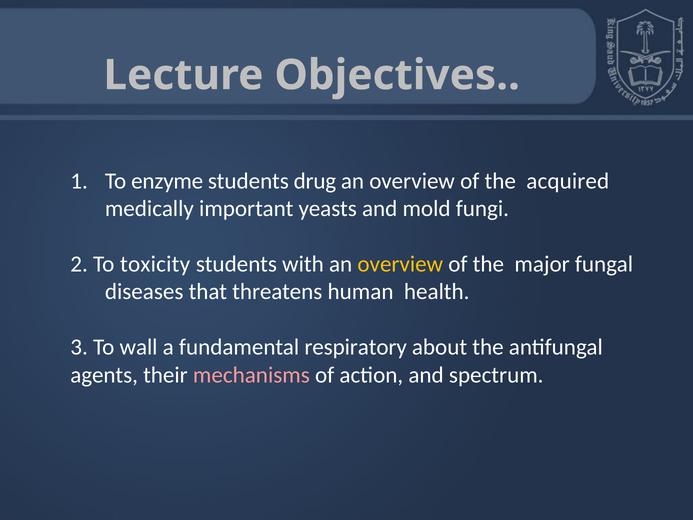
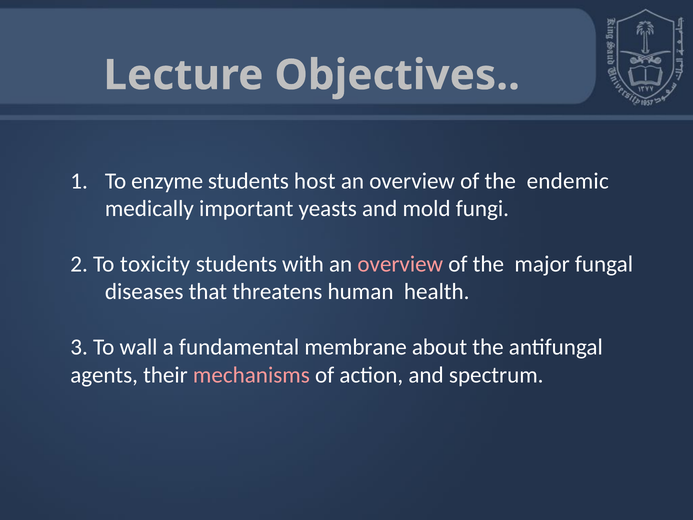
drug: drug -> host (315, 181)
acquired: acquired -> endemic (568, 181)
overview colour: yellow -> pink (400, 264)
respiratory: respiratory -> membrane (356, 347)
